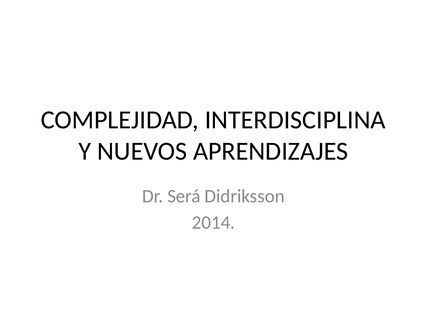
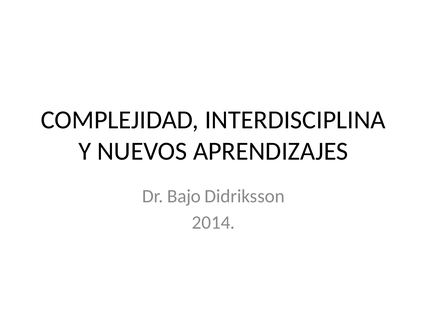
Será: Será -> Bajo (184, 196)
